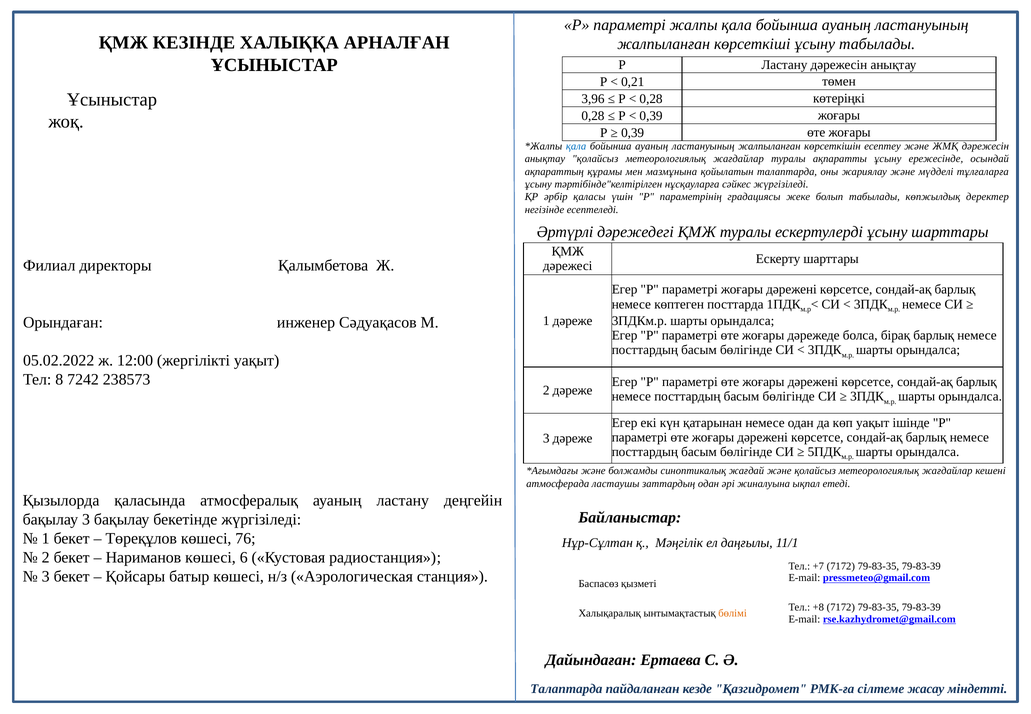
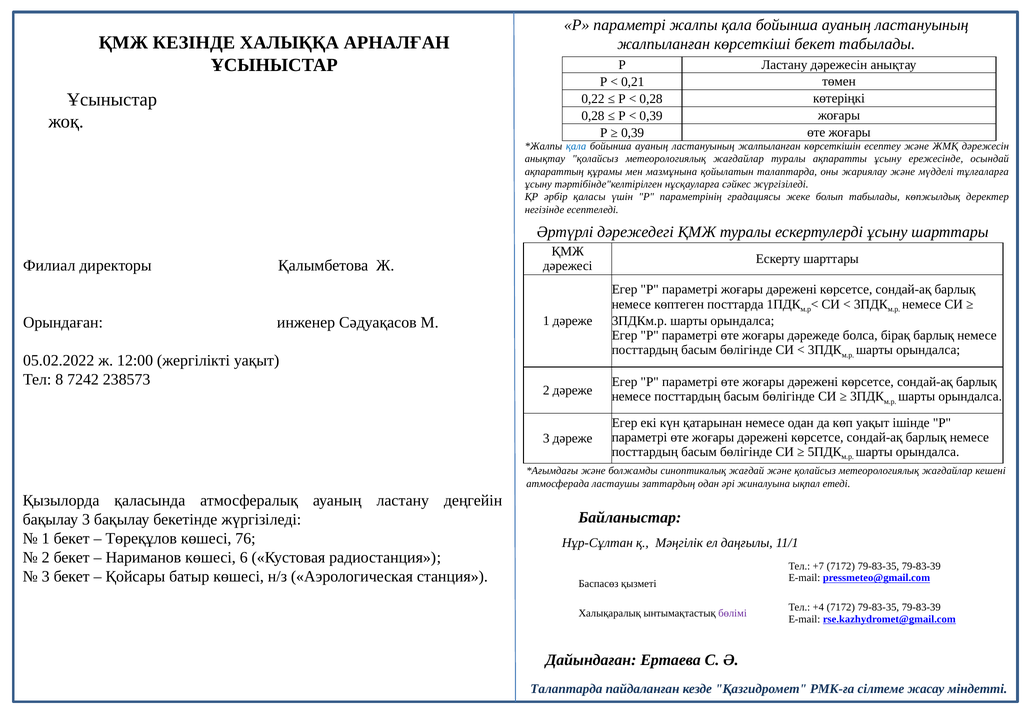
көрсеткіші ұсыну: ұсыну -> бекет (815, 44)
3,96: 3,96 -> 0,22 (593, 99)
+8: +8 -> +4 (818, 607)
бөлімі colour: orange -> purple (733, 613)
